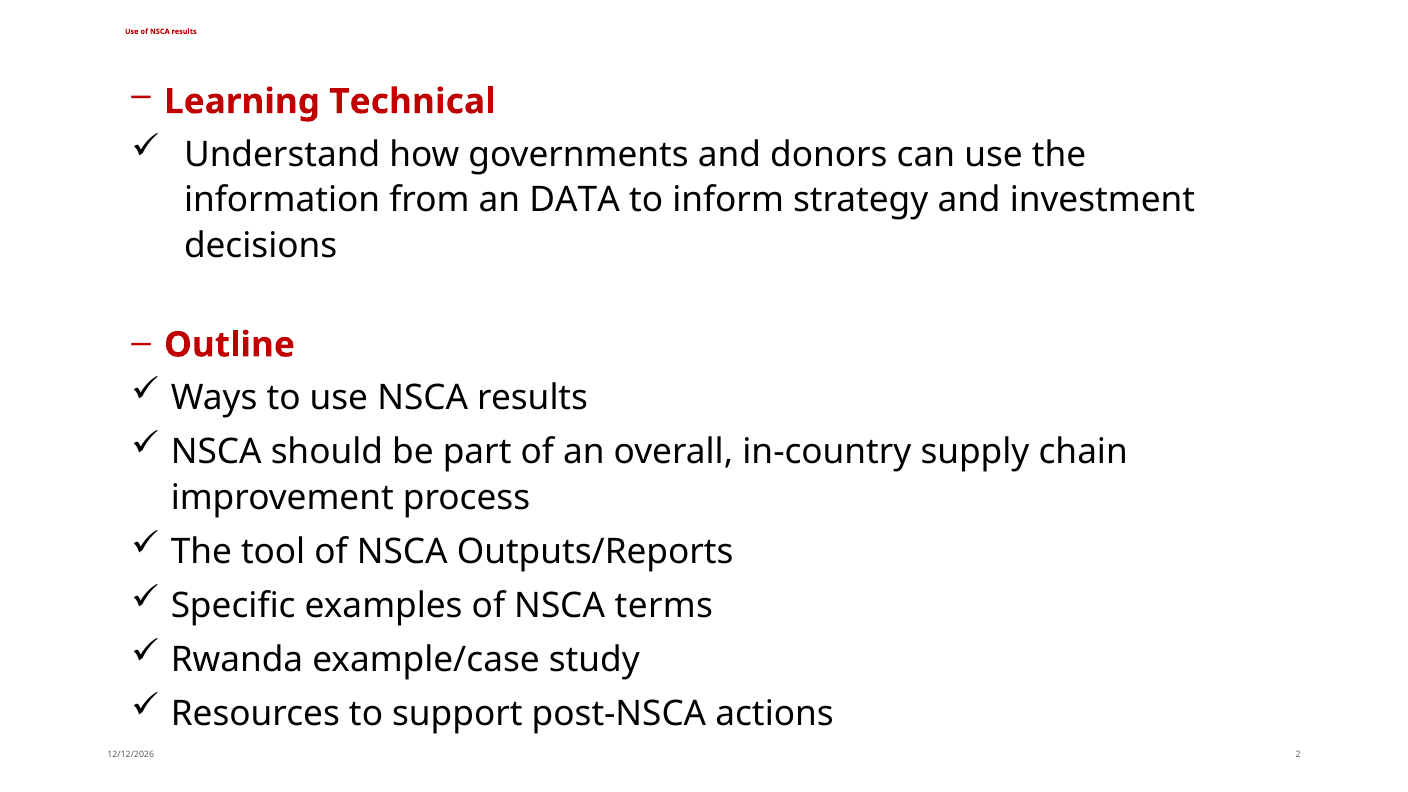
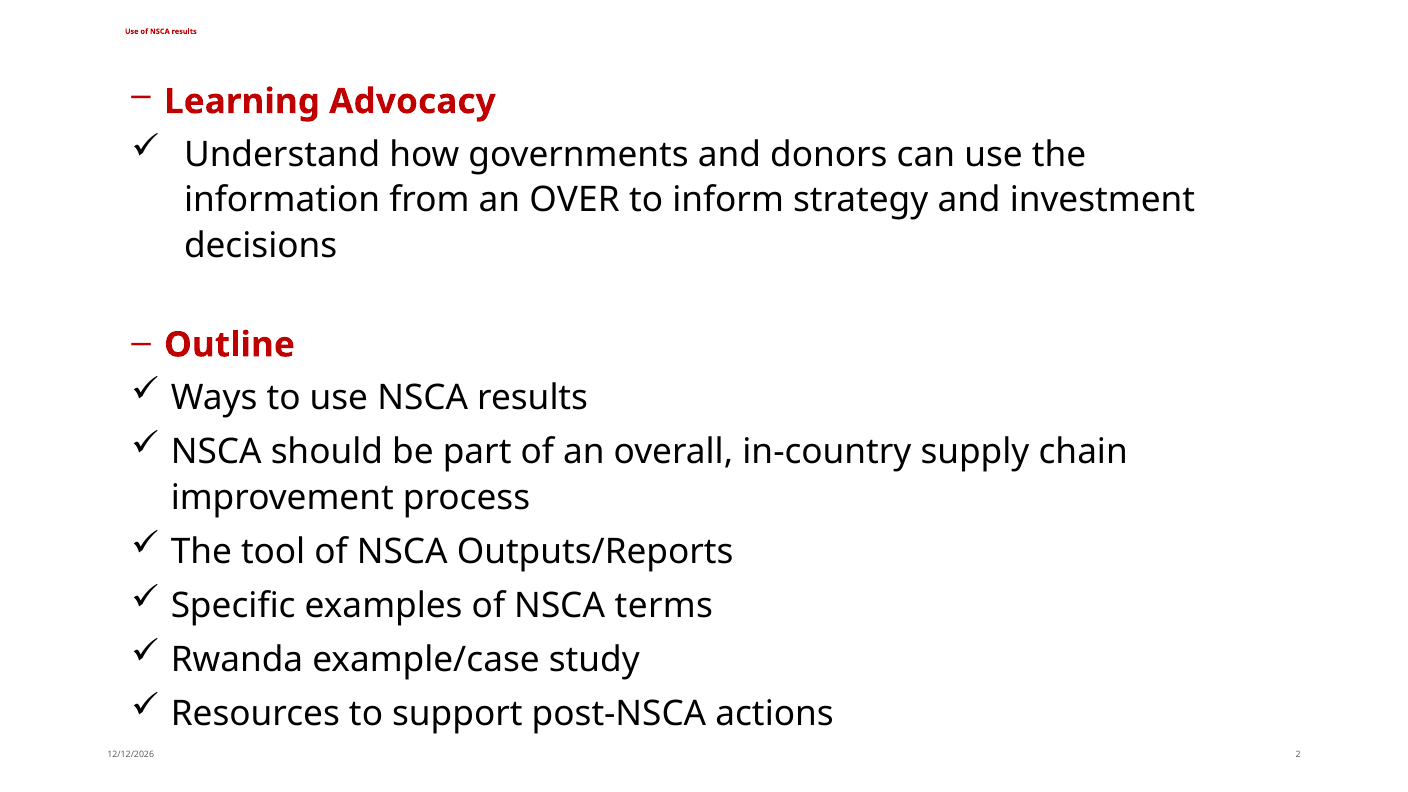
Technical: Technical -> Advocacy (412, 102)
DATA: DATA -> OVER (575, 200)
